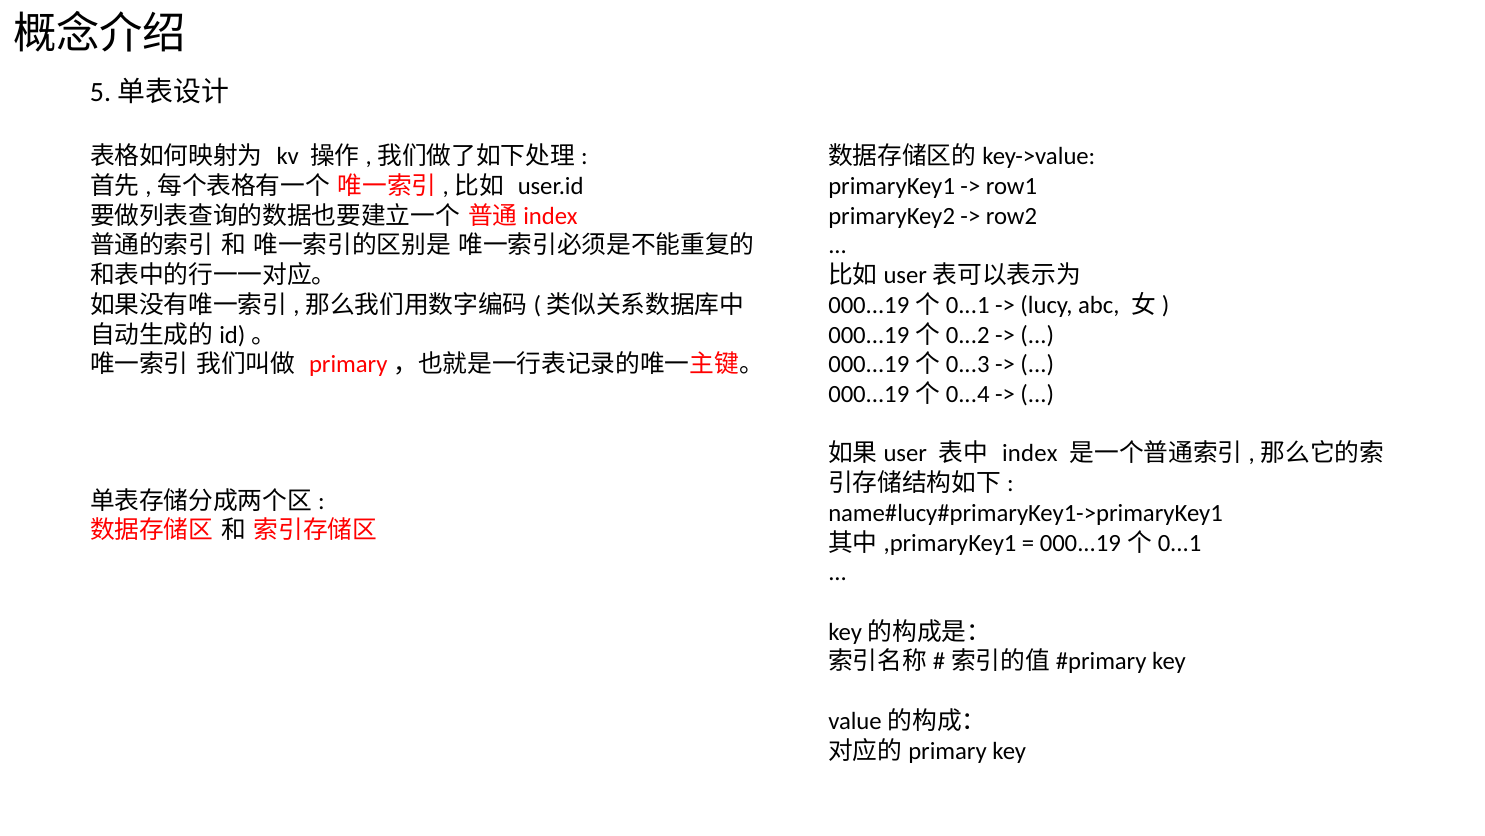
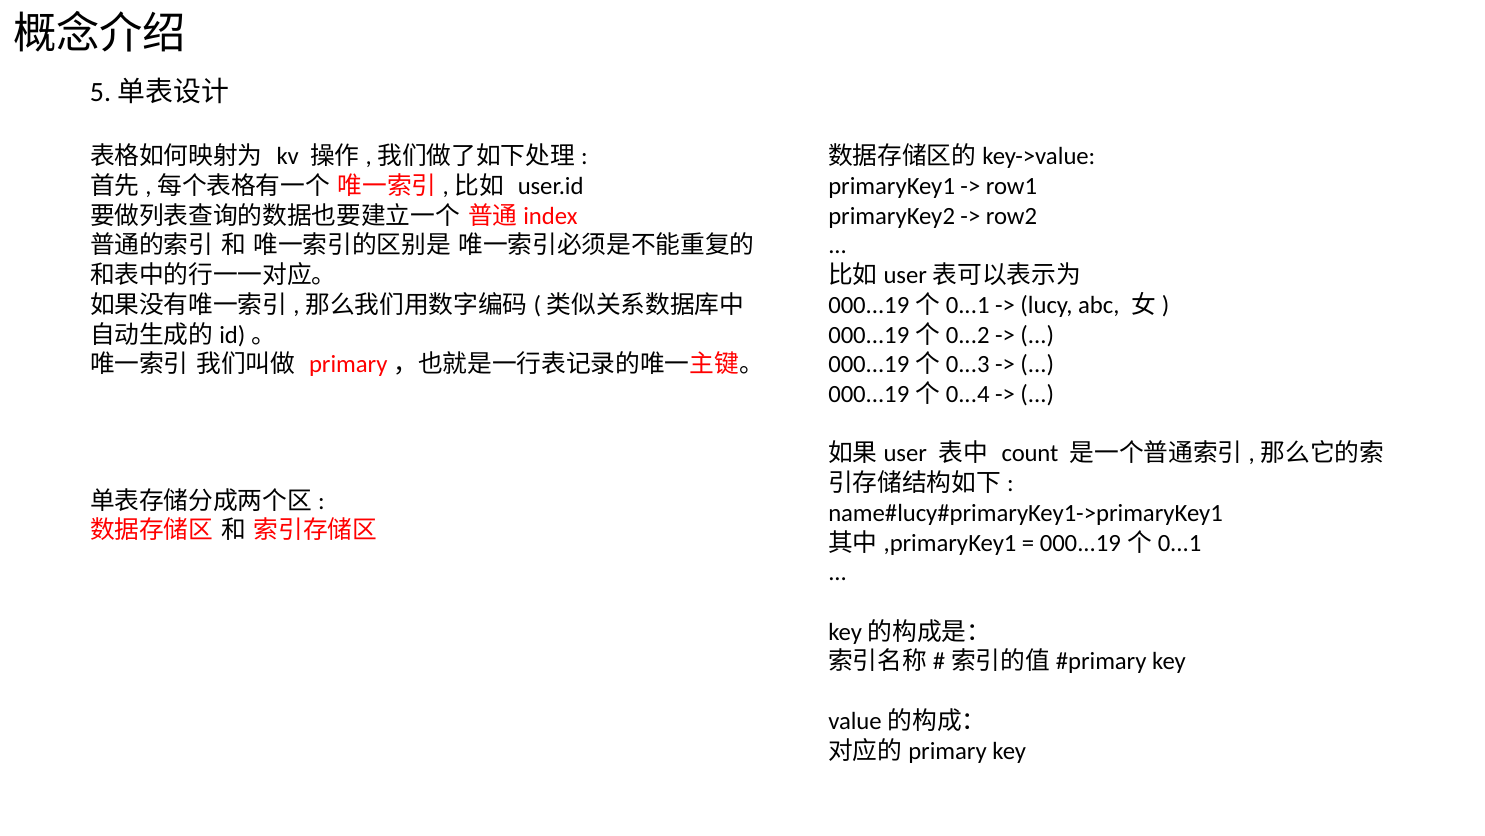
index: index -> count (1030, 453)
